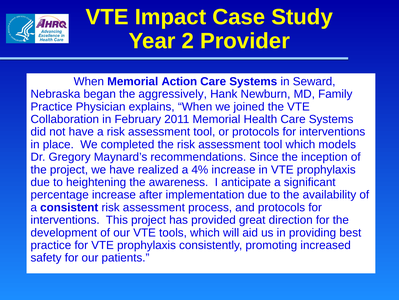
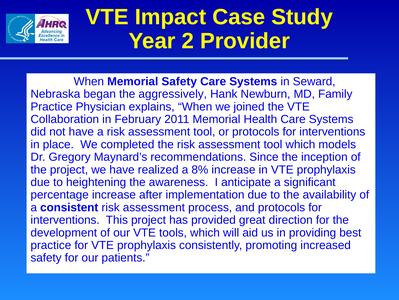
Memorial Action: Action -> Safety (179, 81)
4%: 4% -> 8% (200, 169)
